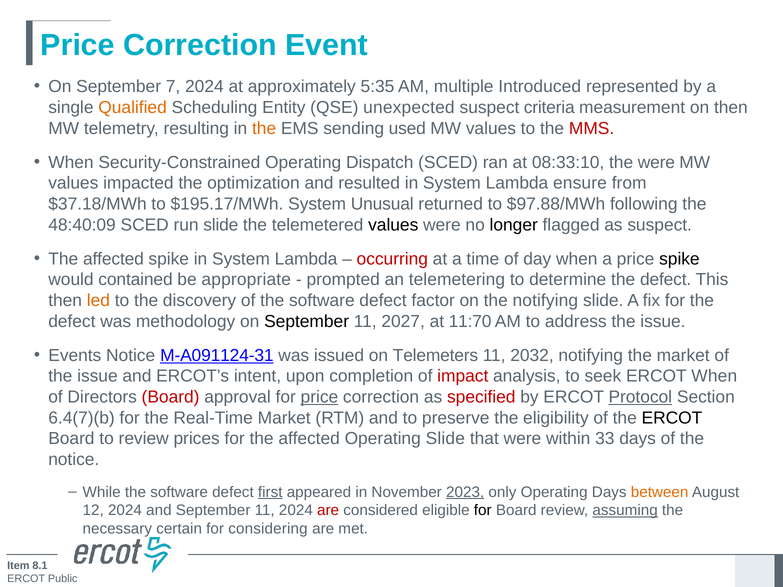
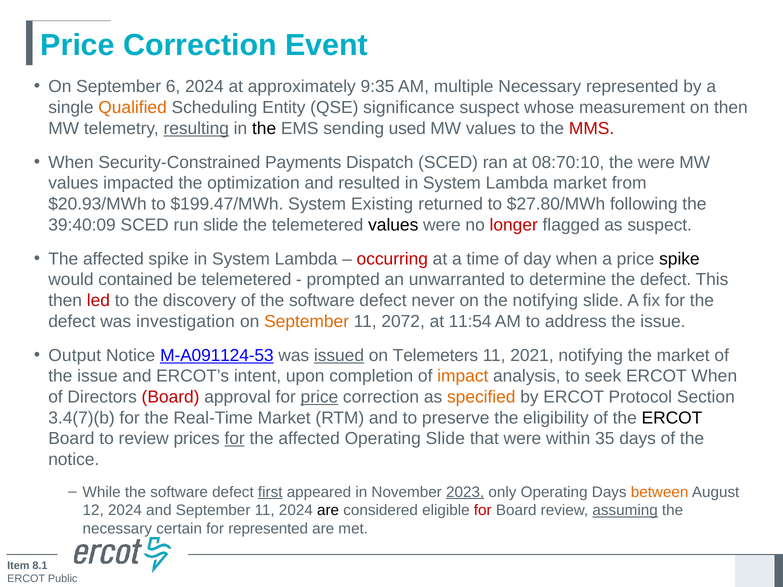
7: 7 -> 6 (173, 87)
5:35: 5:35 -> 9:35 (377, 87)
multiple Introduced: Introduced -> Necessary (540, 87)
unexpected: unexpected -> significance (409, 108)
criteria: criteria -> whose (549, 108)
resulting underline: none -> present (196, 129)
the colour: orange -> black (264, 129)
Security-Constrained Operating: Operating -> Payments (303, 162)
08:33:10: 08:33:10 -> 08:70:10 (568, 162)
Lambda ensure: ensure -> market (580, 183)
$37.18/MWh: $37.18/MWh -> $20.93/MWh (98, 204)
$195.17/MWh: $195.17/MWh -> $199.47/MWh (227, 204)
Unusual: Unusual -> Existing (382, 204)
$97.88/MWh: $97.88/MWh -> $27.80/MWh (556, 204)
48:40:09: 48:40:09 -> 39:40:09 (82, 225)
longer colour: black -> red (514, 225)
be appropriate: appropriate -> telemetered (246, 280)
telemetering: telemetering -> unwarranted (457, 280)
led colour: orange -> red (98, 301)
factor: factor -> never (433, 301)
methodology: methodology -> investigation (185, 322)
September colour: black -> orange (307, 322)
2027: 2027 -> 2072 (403, 322)
11:70: 11:70 -> 11:54 (470, 322)
Events: Events -> Output (75, 355)
M-A091124-31: M-A091124-31 -> M-A091124-53 (217, 355)
issued underline: none -> present (339, 355)
2032: 2032 -> 2021 (532, 355)
impact colour: red -> orange (463, 376)
specified colour: red -> orange (481, 397)
Protocol underline: present -> none (640, 397)
6.4(7)(b: 6.4(7)(b -> 3.4(7)(b (82, 418)
for underline: none -> present (235, 439)
33: 33 -> 35 (605, 439)
are colour: red -> black (328, 511)
for colour: black -> red (483, 511)
for considering: considering -> represented (268, 529)
